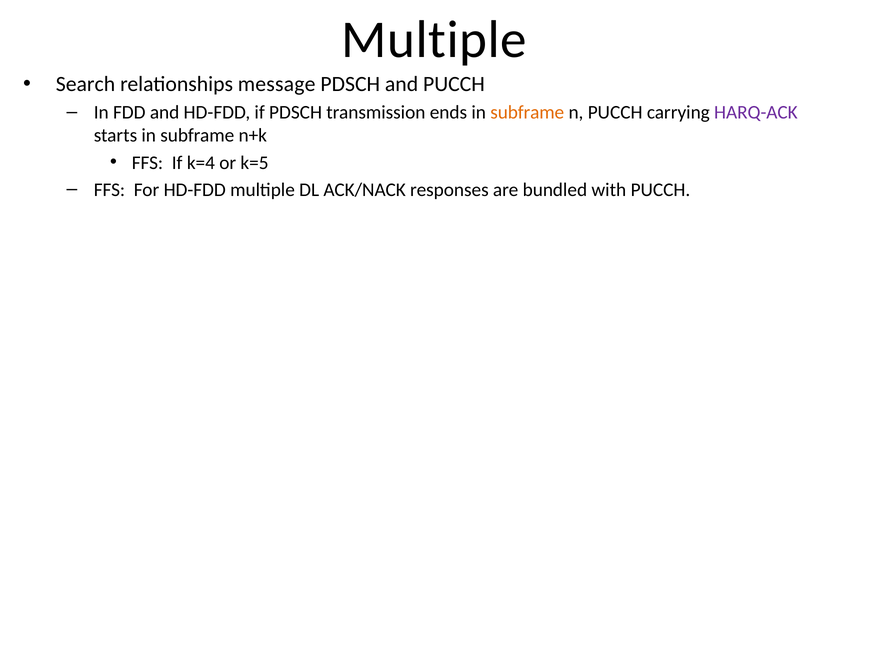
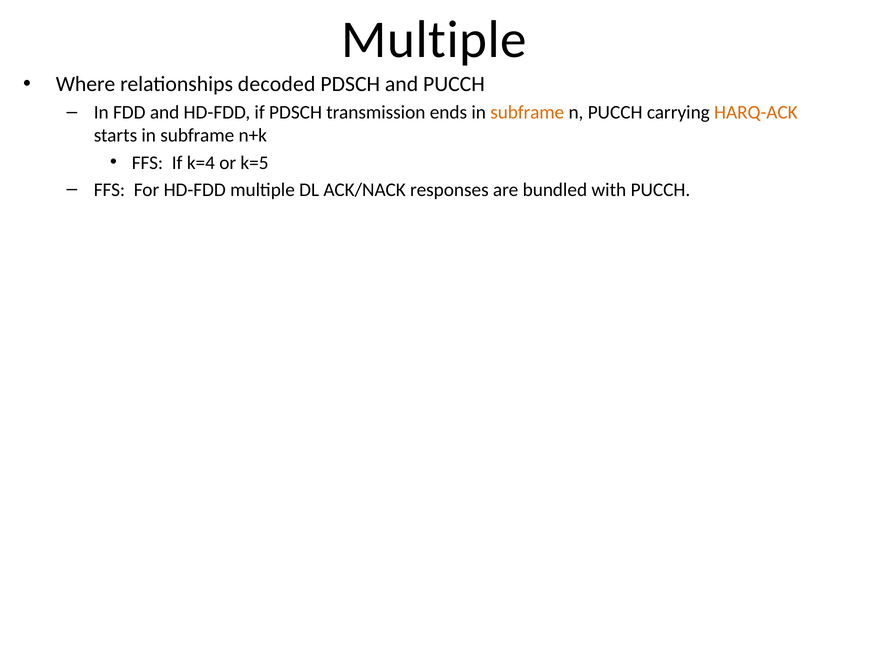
Search: Search -> Where (86, 84)
message: message -> decoded (277, 84)
HARQ-ACK colour: purple -> orange (756, 112)
